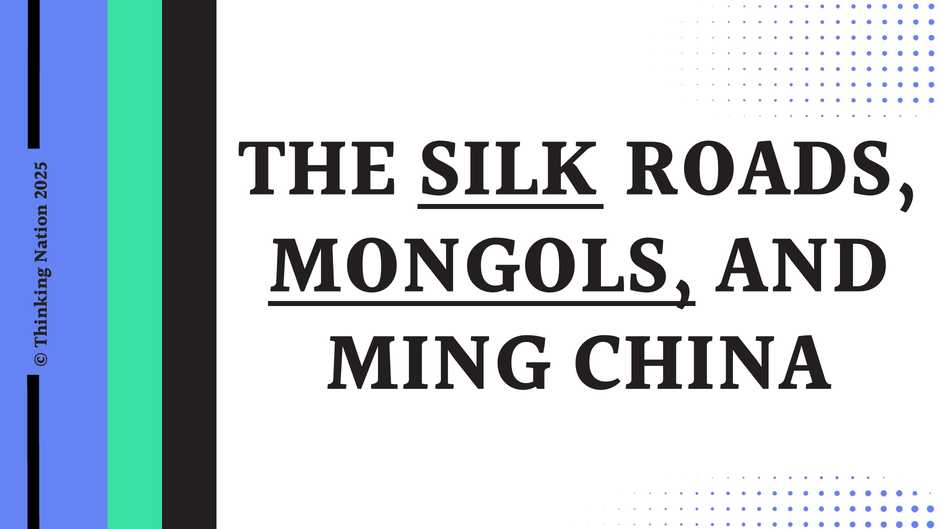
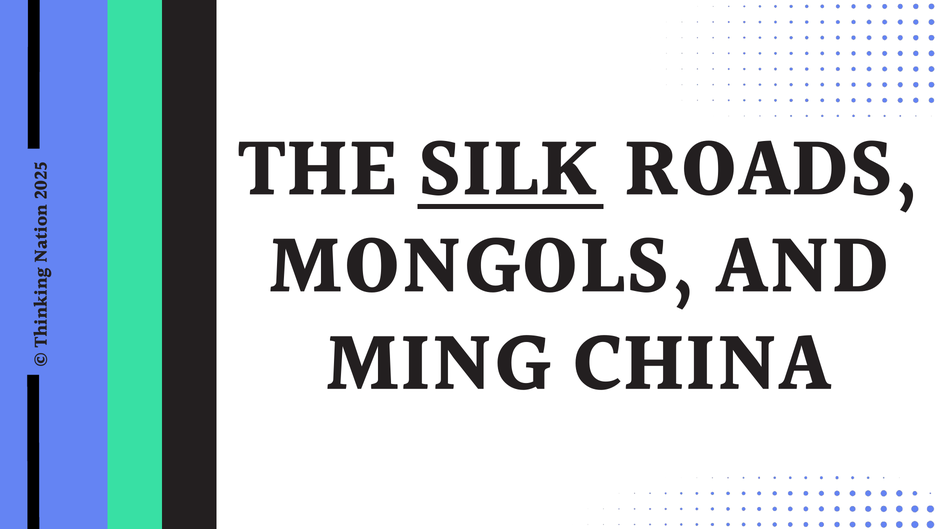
MONGOLS underline: present -> none (482, 269)
